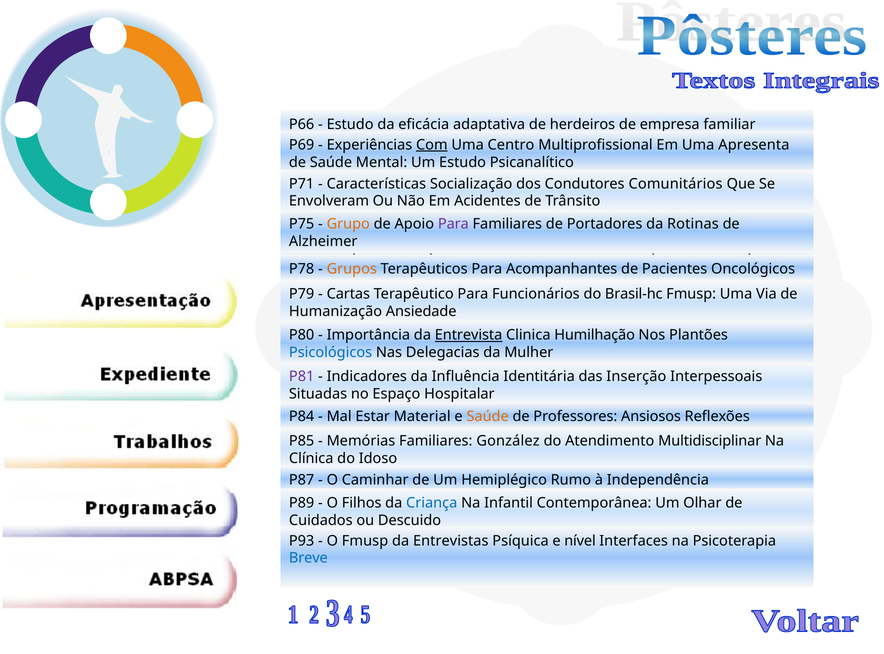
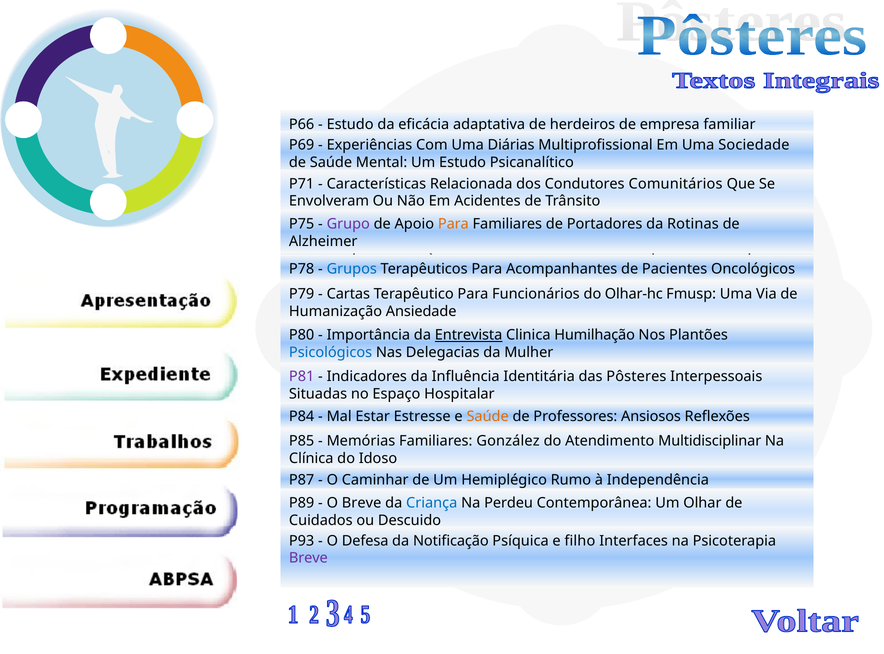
Com underline: present -> none (432, 145)
Centro: Centro -> Diárias (511, 145)
Apresenta: Apresenta -> Sociedade (754, 145)
Socialização: Socialização -> Relacionada (471, 184)
Grupo colour: orange -> purple (348, 224)
Para colour: purple -> orange (453, 224)
Grupos colour: orange -> blue (352, 269)
Brasil-hc: Brasil-hc -> Olhar-hc (634, 294)
Inserção: Inserção -> Pôsteres (636, 376)
Material: Material -> Estresse (422, 416)
O Filhos: Filhos -> Breve (362, 502)
Infantil: Infantil -> Perdeu (509, 502)
O Fmusp: Fmusp -> Defesa (365, 540)
Entrevistas: Entrevistas -> Notificação (451, 540)
nível: nível -> filho (580, 540)
Breve colour: blue -> purple (308, 558)
